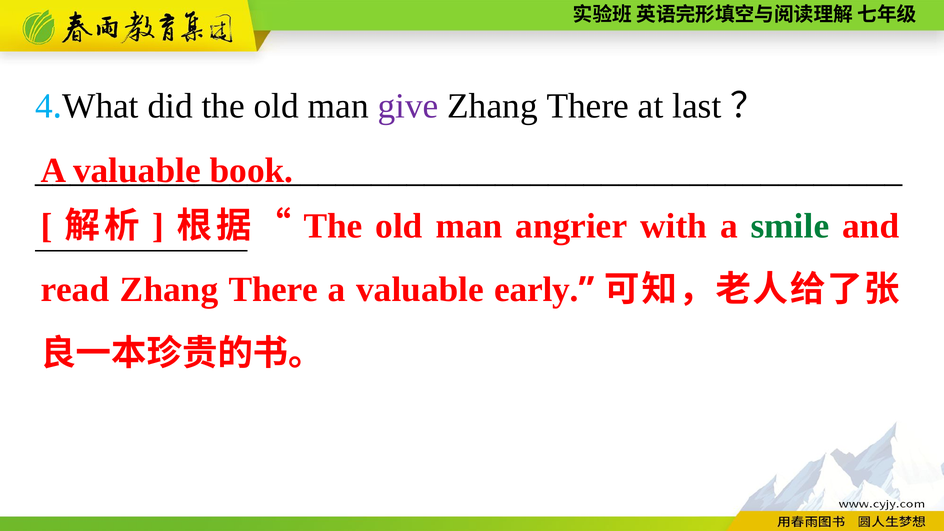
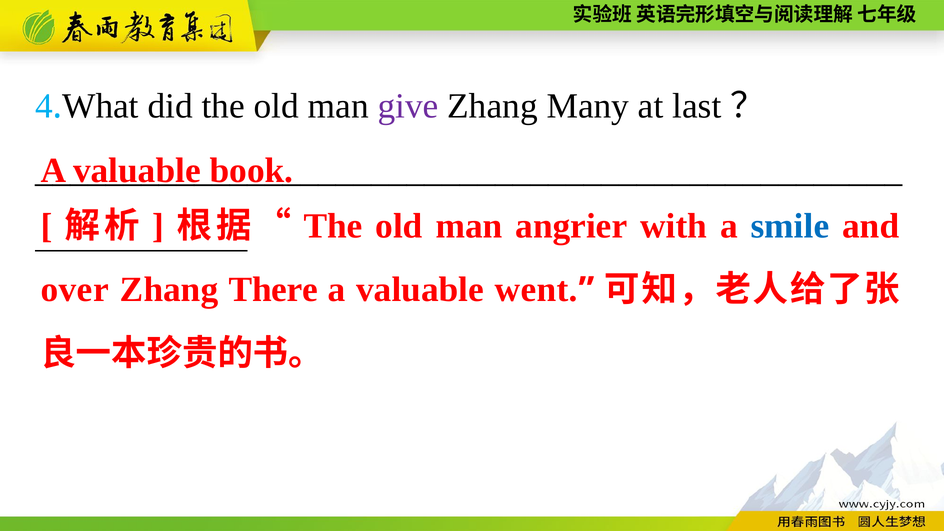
There: There -> Many (588, 106)
smile colour: green -> blue (790, 226)
read: read -> over (75, 290)
early: early -> went (536, 290)
